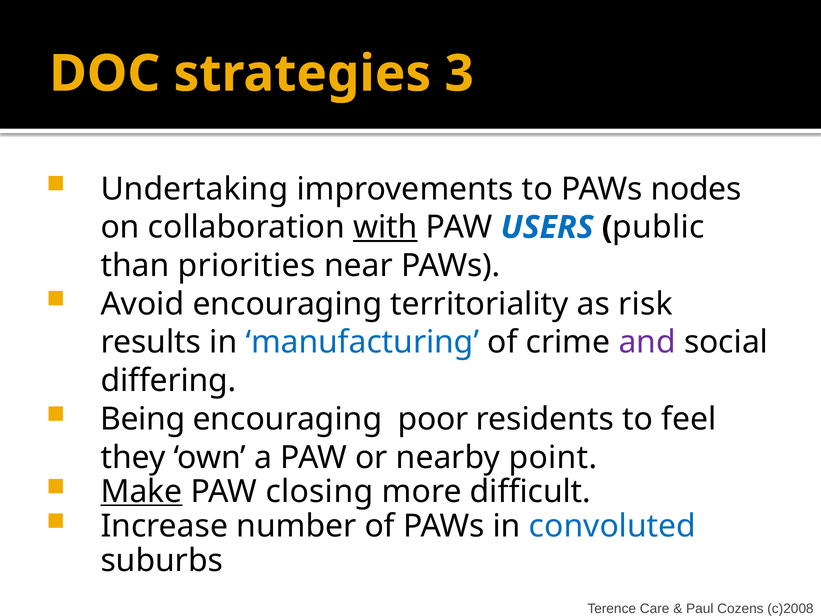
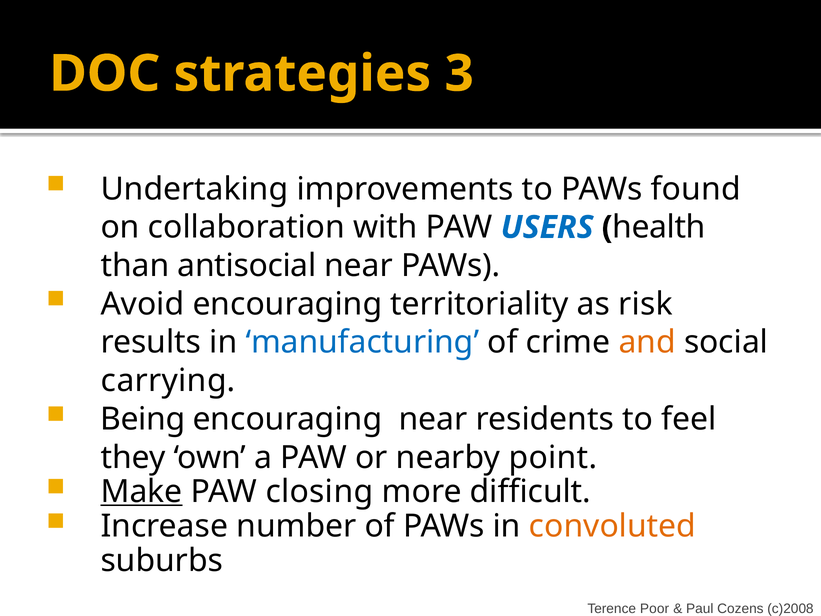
nodes: nodes -> found (696, 189)
with underline: present -> none (385, 227)
public: public -> health (659, 227)
priorities: priorities -> antisocial (247, 266)
and colour: purple -> orange (647, 342)
differing: differing -> carrying (168, 381)
encouraging poor: poor -> near (433, 419)
convoluted colour: blue -> orange (612, 526)
Care: Care -> Poor (655, 608)
